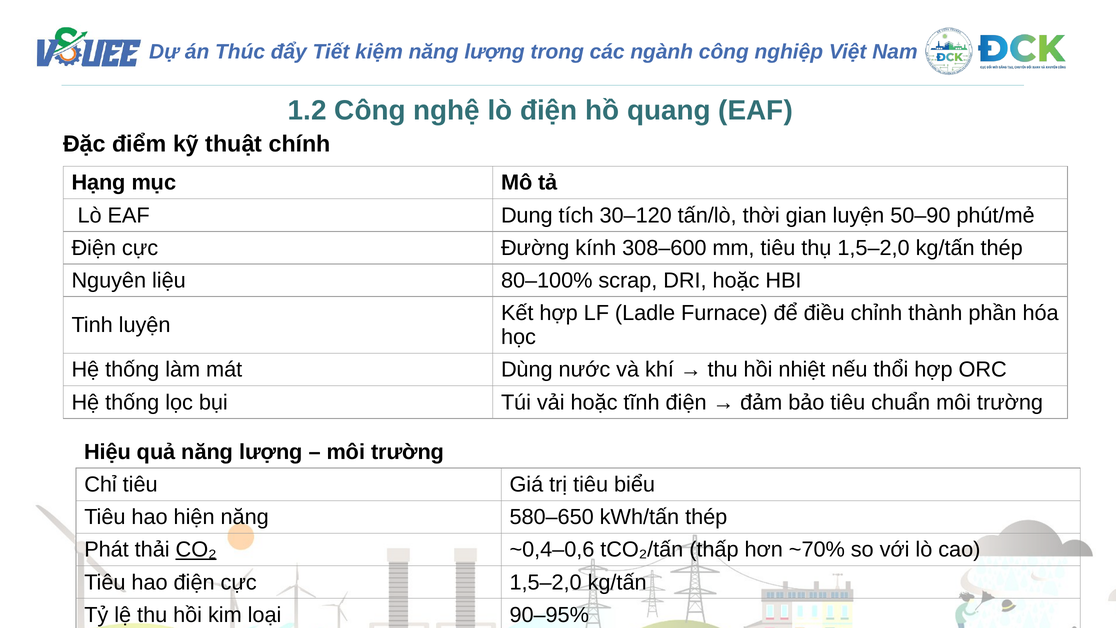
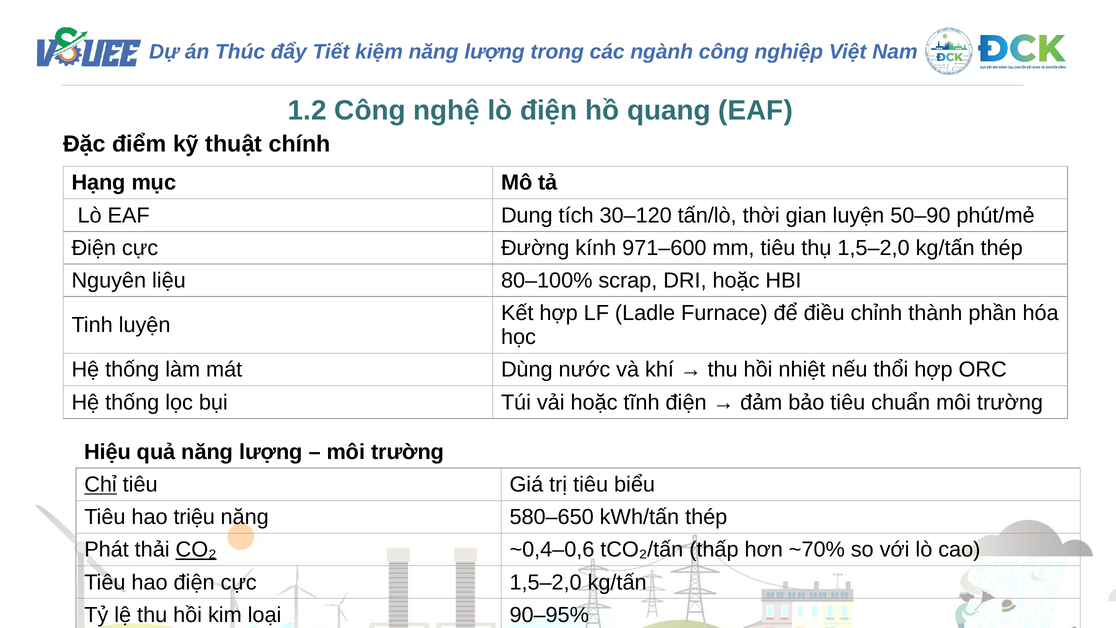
308–600: 308–600 -> 971–600 (664, 248)
Chỉ underline: none -> present (101, 484)
hiện: hiện -> triệu (194, 517)
